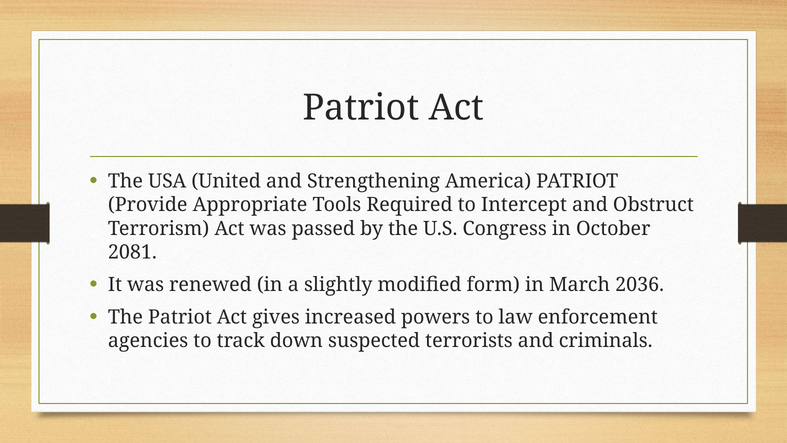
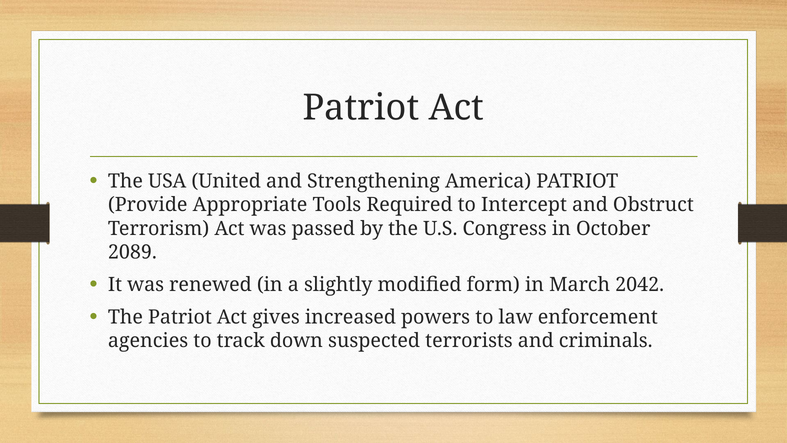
2081: 2081 -> 2089 (132, 252)
2036: 2036 -> 2042 (640, 284)
